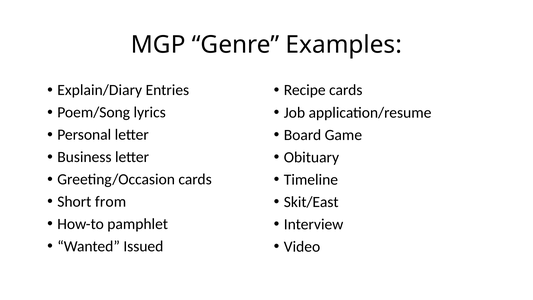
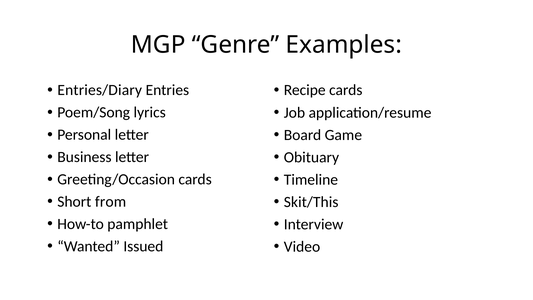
Explain/Diary: Explain/Diary -> Entries/Diary (100, 90)
Skit/East: Skit/East -> Skit/This (311, 202)
